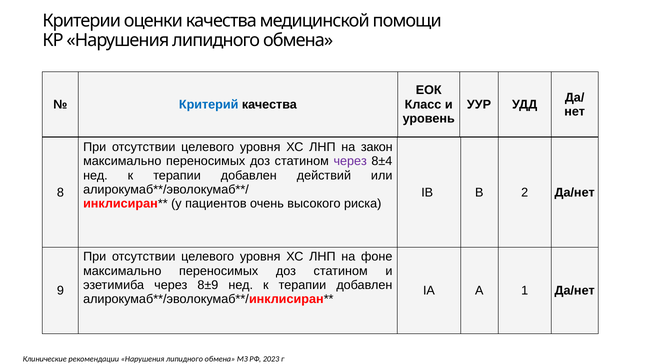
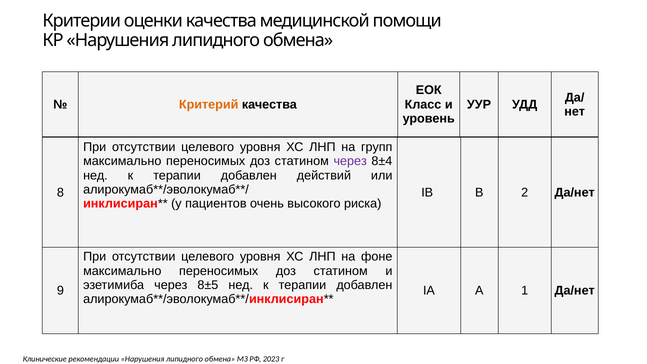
Критерий colour: blue -> orange (209, 104)
закон: закон -> групп (377, 147)
8±9: 8±9 -> 8±5 (208, 285)
